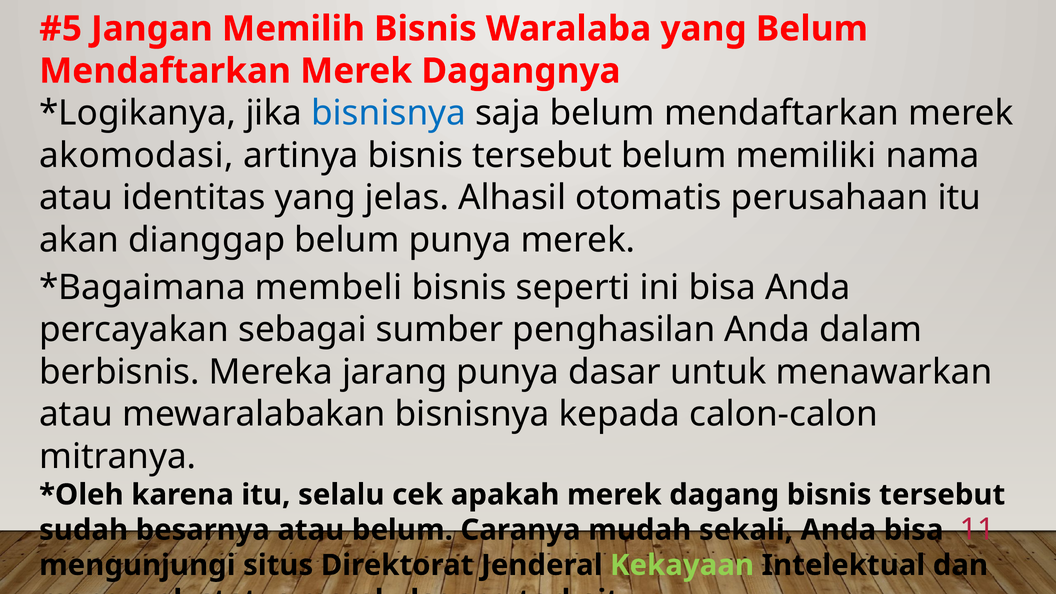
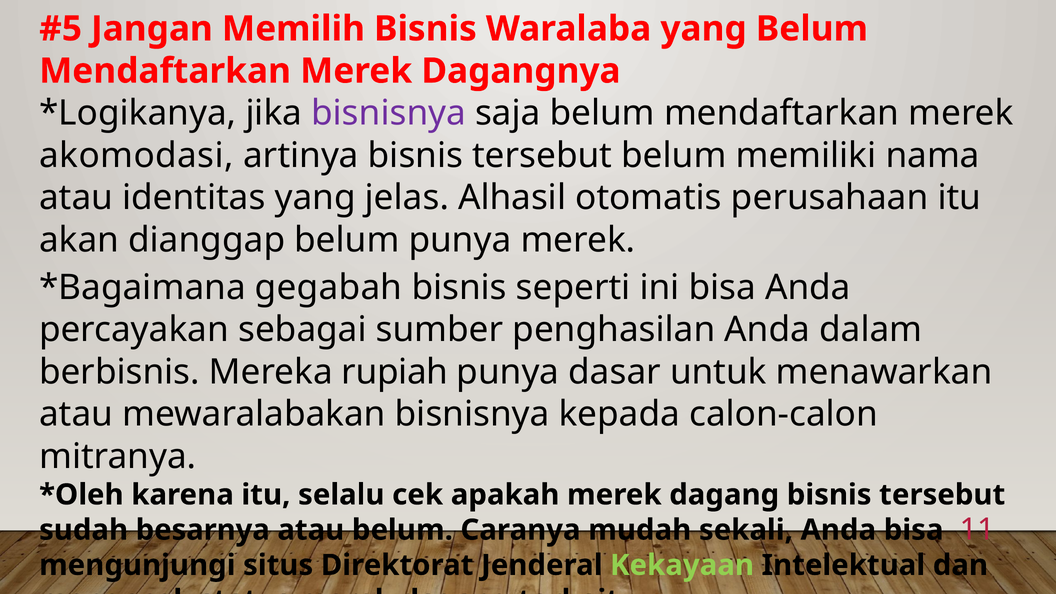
bisnisnya colour: blue -> purple (389, 113)
membeli: membeli -> gegabah (329, 288)
jarang: jarang -> rupiah (395, 372)
